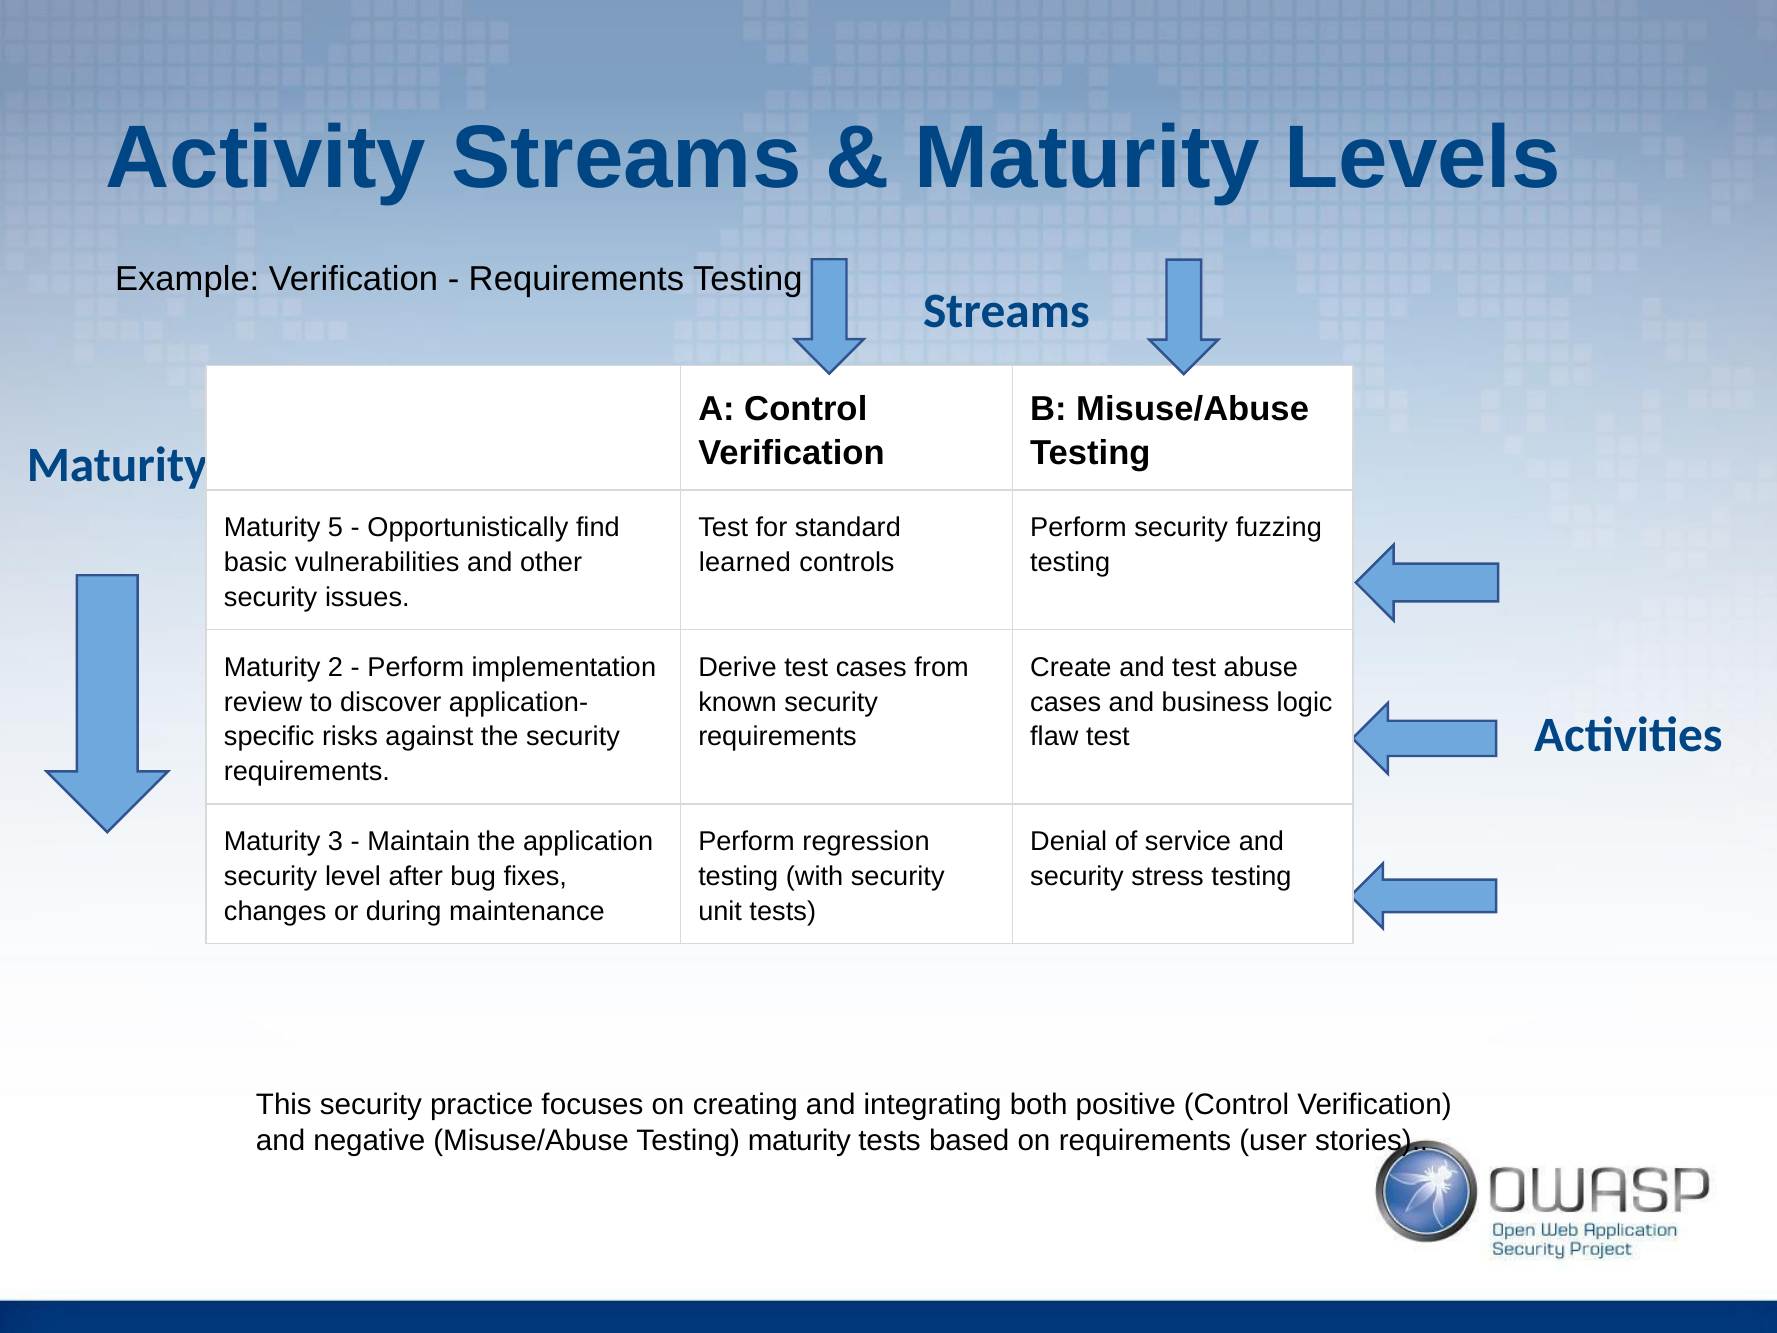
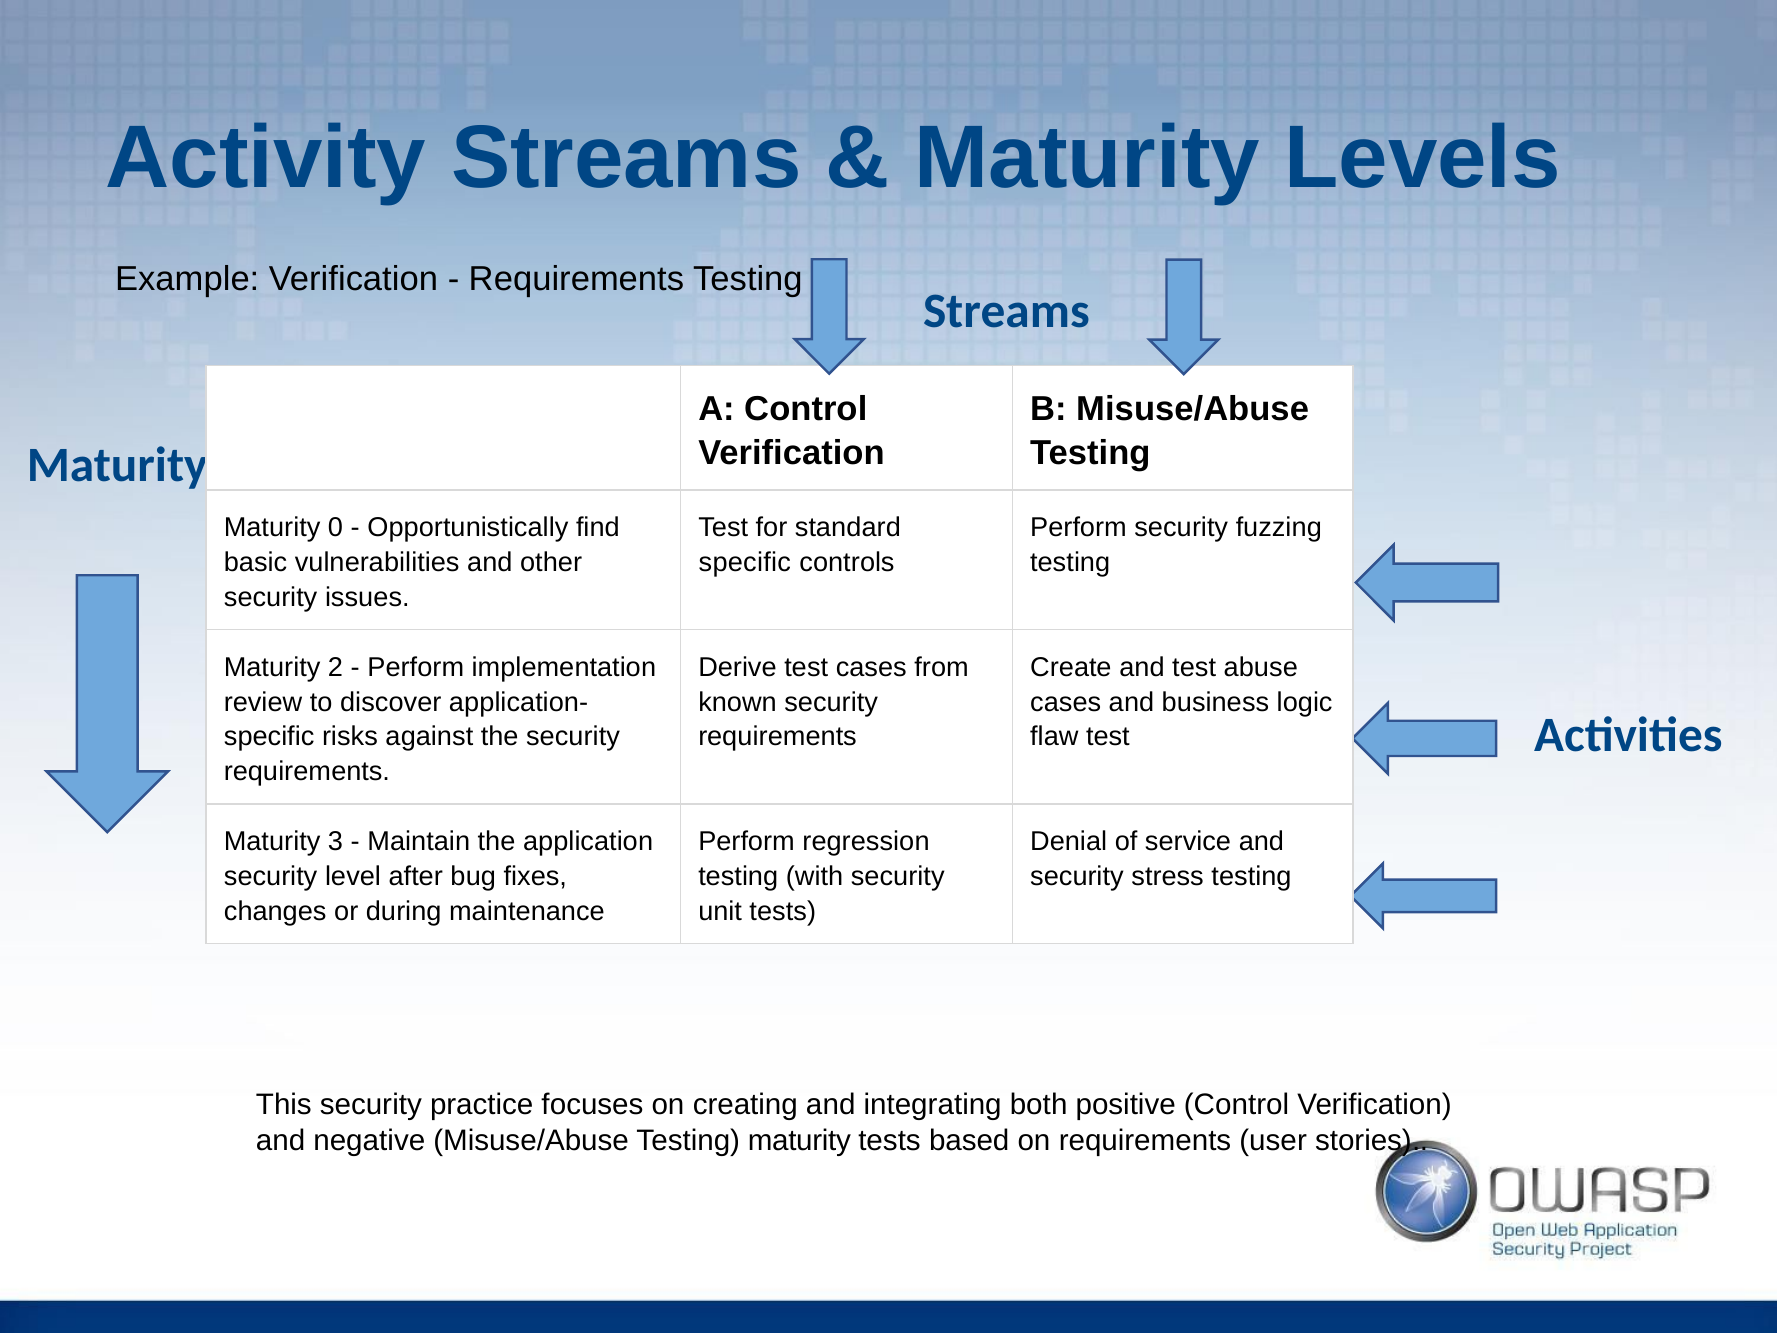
5: 5 -> 0 (336, 528)
learned: learned -> specific (745, 562)
